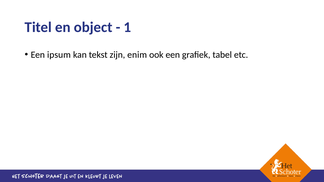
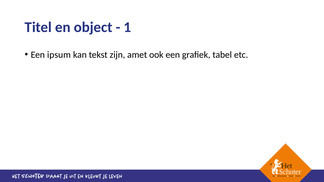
enim: enim -> amet (137, 55)
